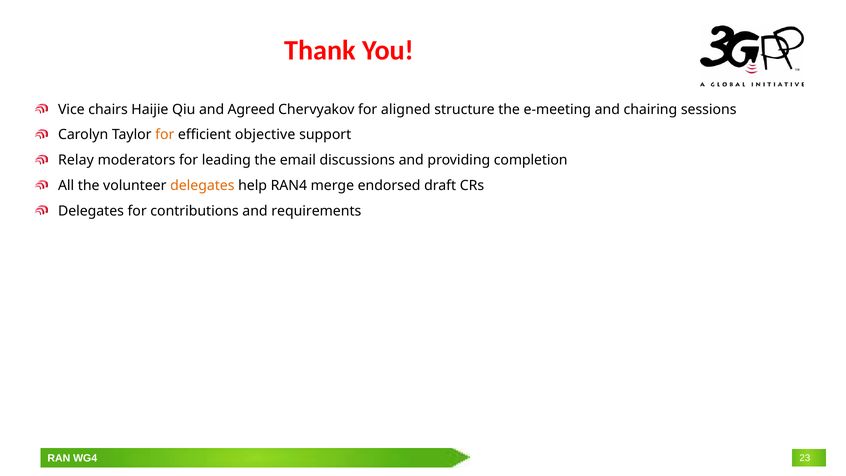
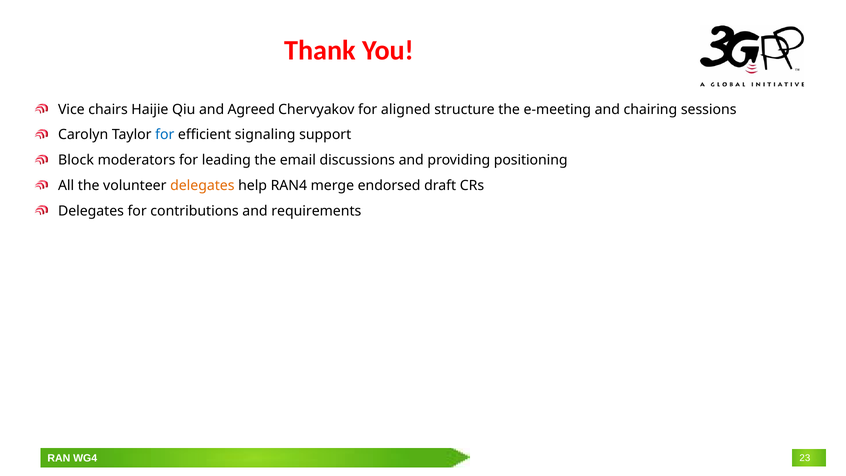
for colour: orange -> blue (165, 135)
objective: objective -> signaling (265, 135)
Relay: Relay -> Block (76, 160)
completion: completion -> positioning (531, 160)
